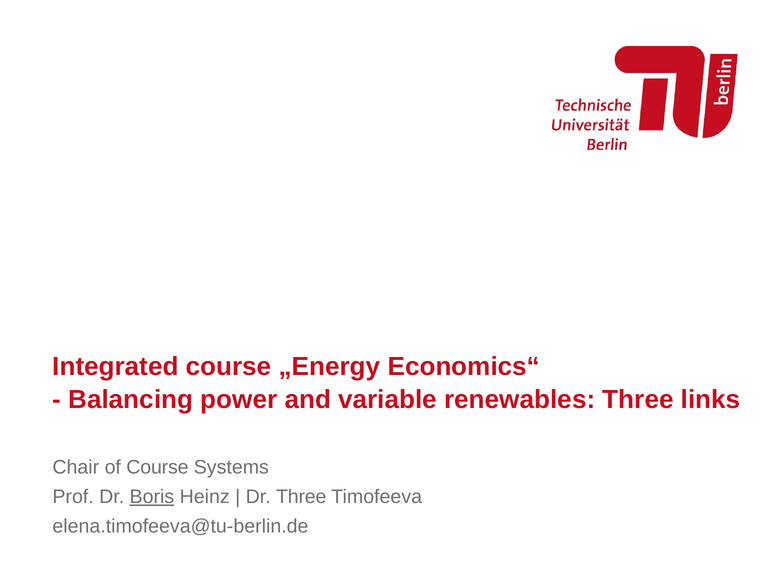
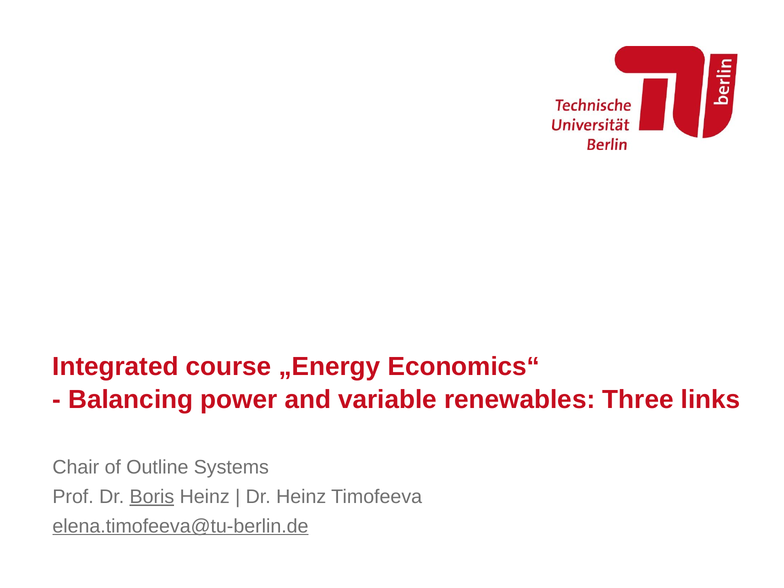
of Course: Course -> Outline (157, 467)
Dr Three: Three -> Heinz (301, 497)
elena.timofeeva@tu-berlin.de underline: none -> present (180, 526)
